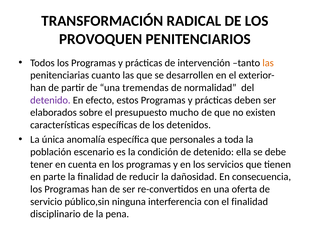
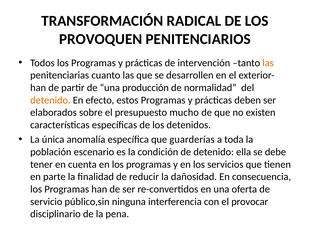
tremendas: tremendas -> producción (146, 88)
detenido colour: purple -> orange (50, 100)
personales: personales -> guarderías (192, 139)
el finalidad: finalidad -> provocar (250, 201)
